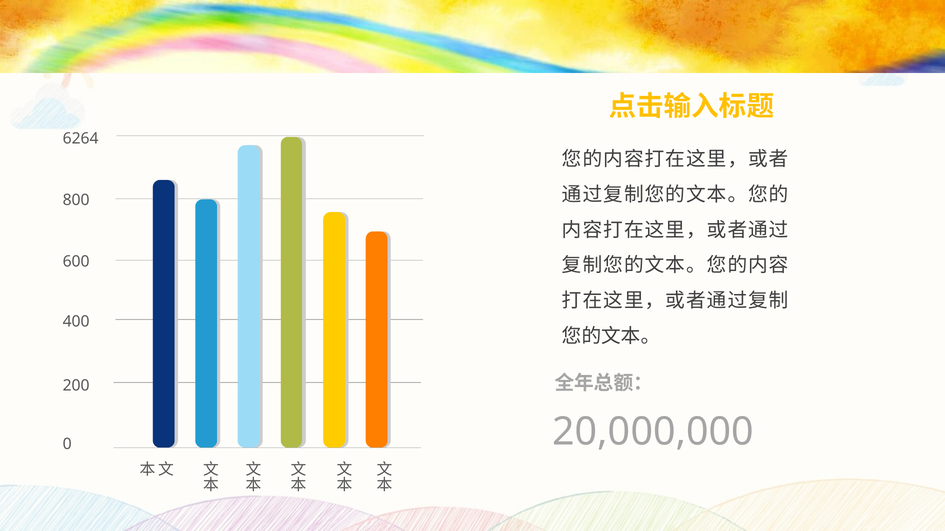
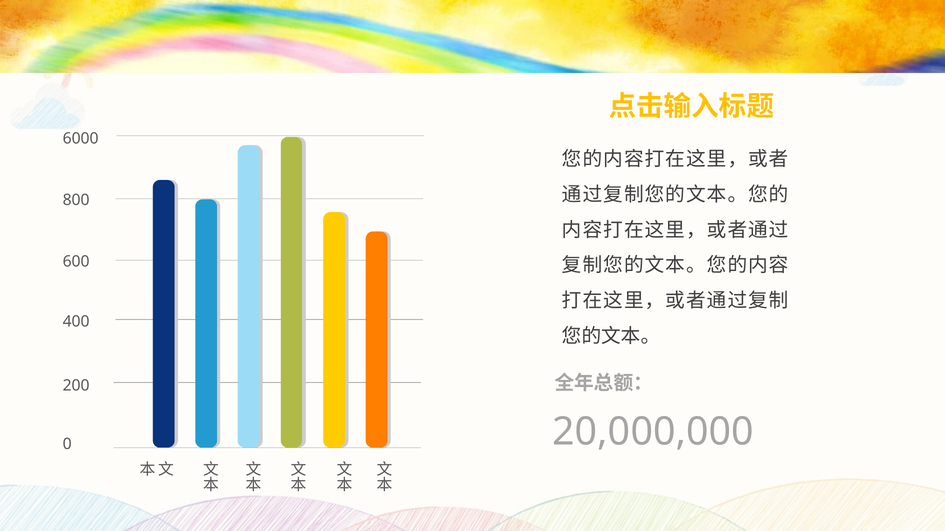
6264: 6264 -> 6000 (81, 139)
